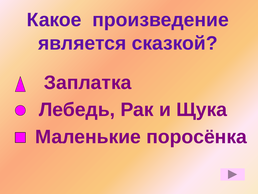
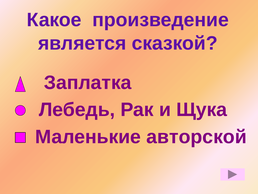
поросёнка: поросёнка -> авторской (197, 137)
